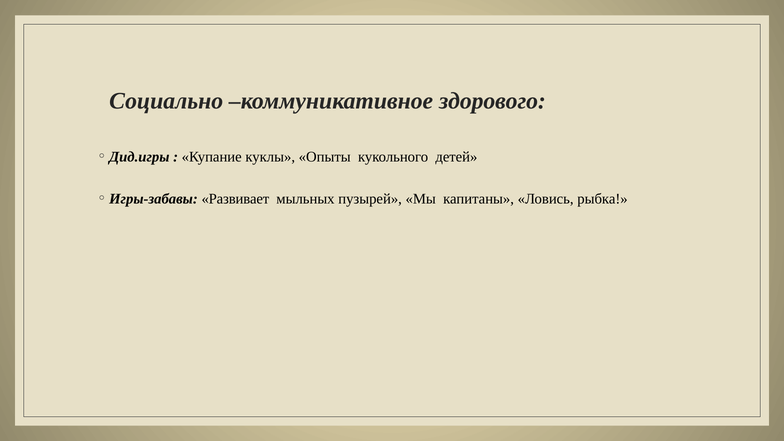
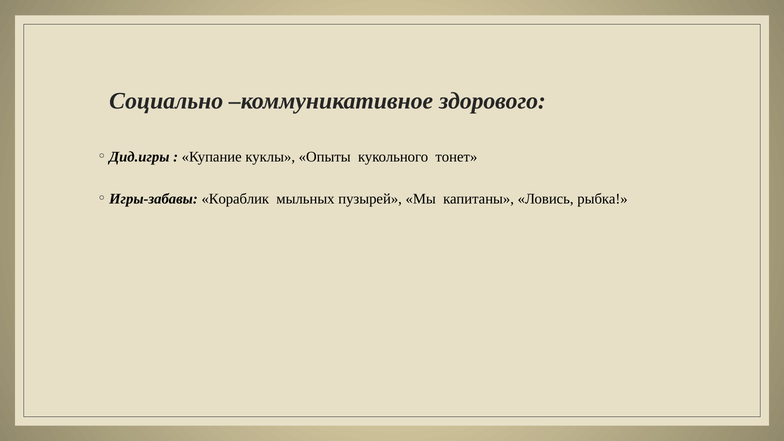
детей: детей -> тонет (456, 157)
Развивает: Развивает -> Кораблик (235, 199)
